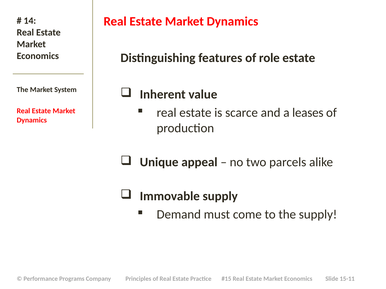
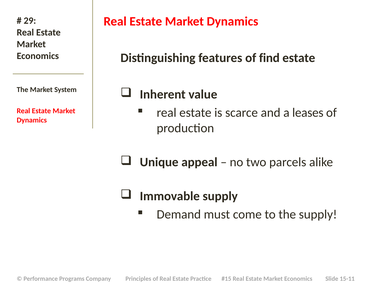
14: 14 -> 29 (30, 21)
role: role -> find (269, 58)
